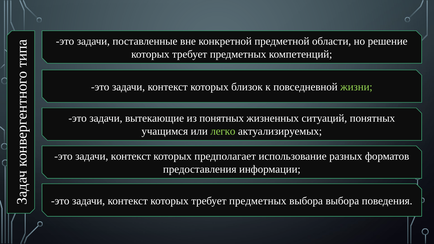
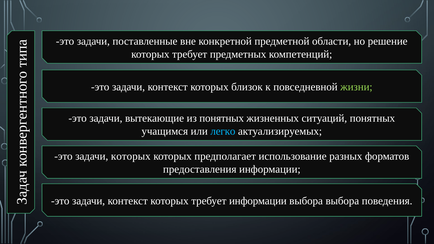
легко colour: light green -> light blue (223, 131)
контекст: контекст -> которых (131, 156)
контекст которых требует предметных: предметных -> информации (258, 201)
